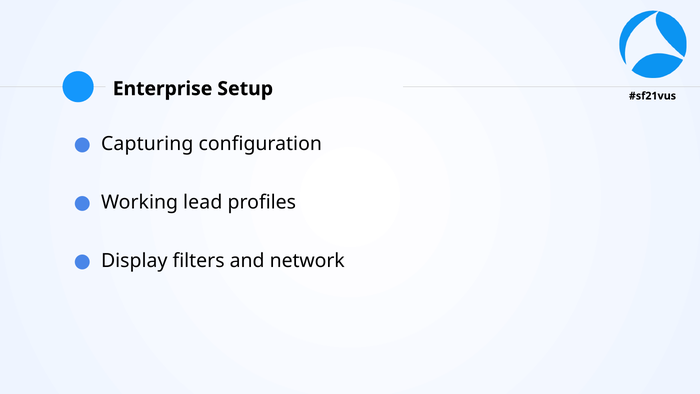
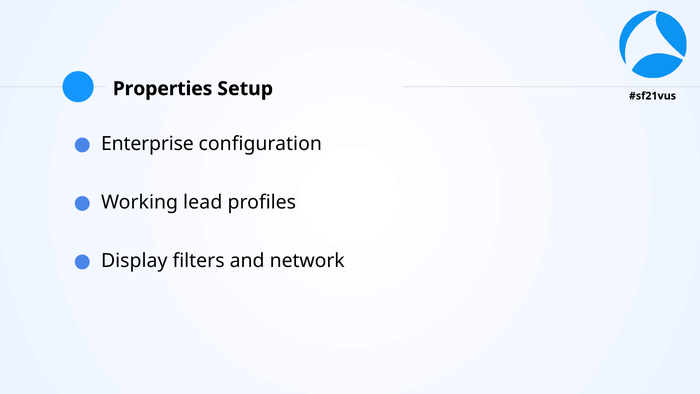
Enterprise: Enterprise -> Properties (163, 89)
Capturing: Capturing -> Enterprise (147, 144)
